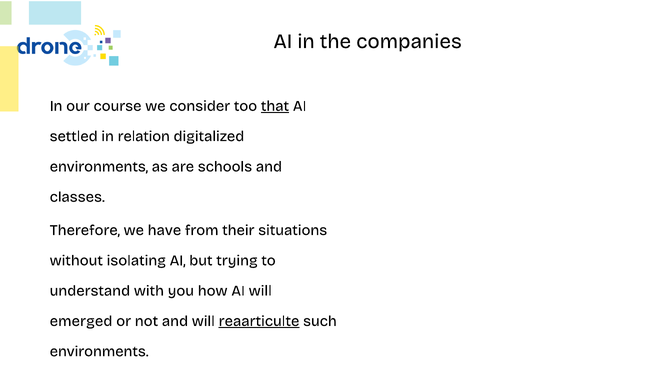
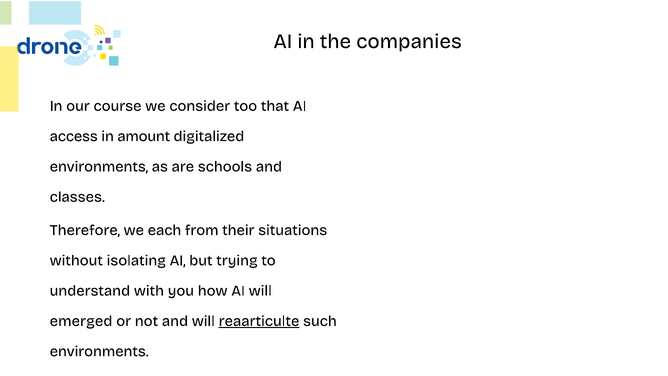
that underline: present -> none (275, 106)
settled: settled -> access (74, 136)
relation: relation -> amount (144, 136)
have: have -> each (164, 230)
